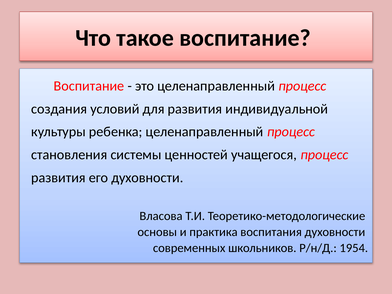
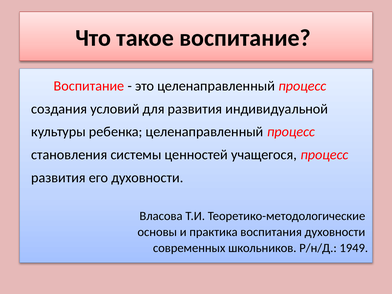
1954: 1954 -> 1949 (354, 248)
